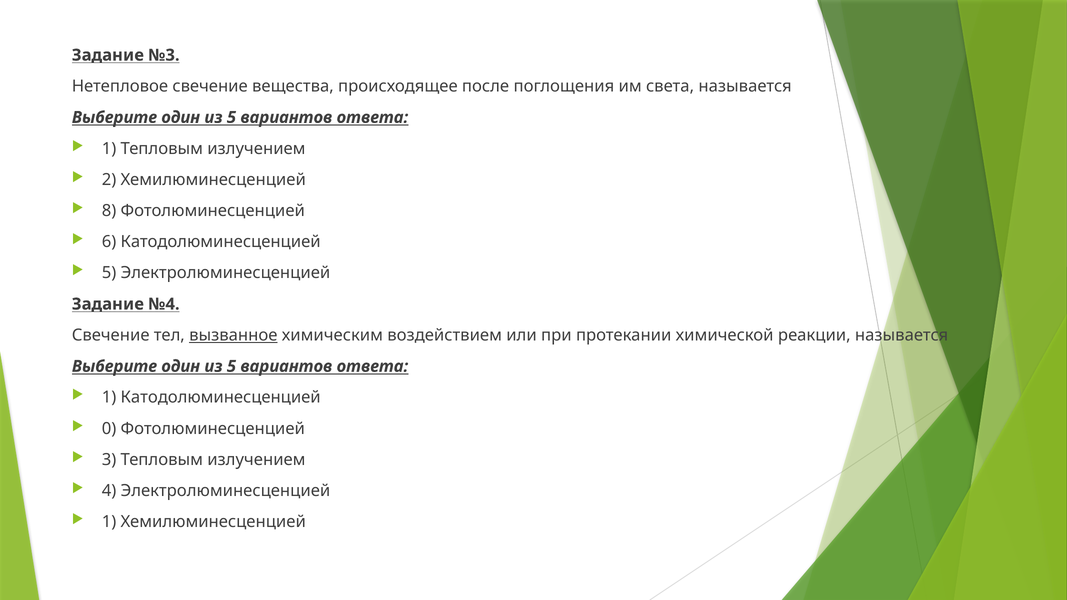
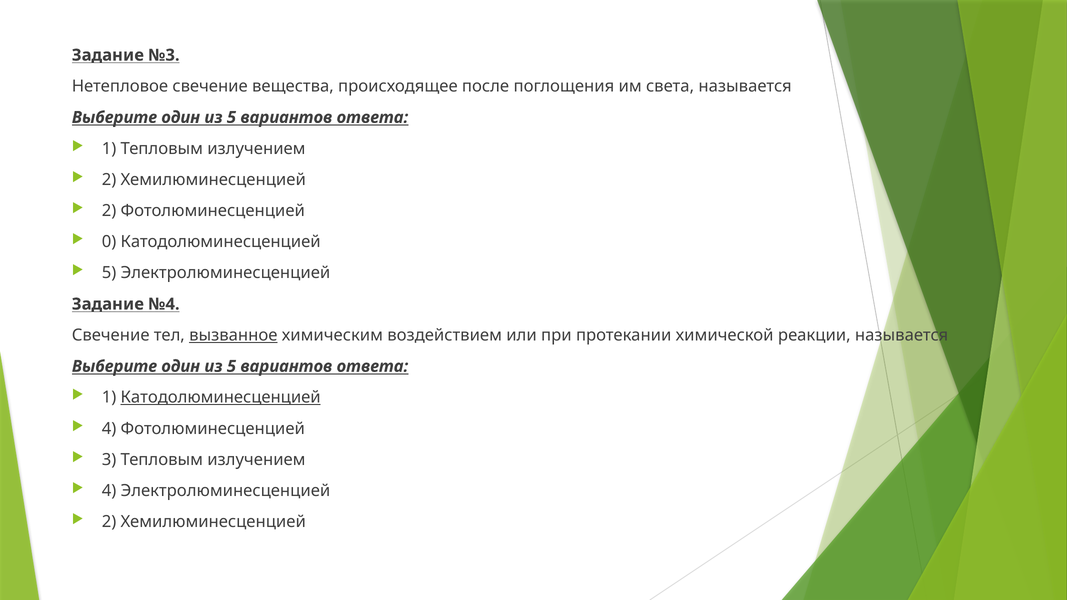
8: 8 -> 2 (109, 211)
6: 6 -> 0 (109, 242)
Катодолюминесценцией underline: none -> present (221, 398)
0: 0 -> 4 (109, 429)
1: 1 -> 2 (109, 522)
